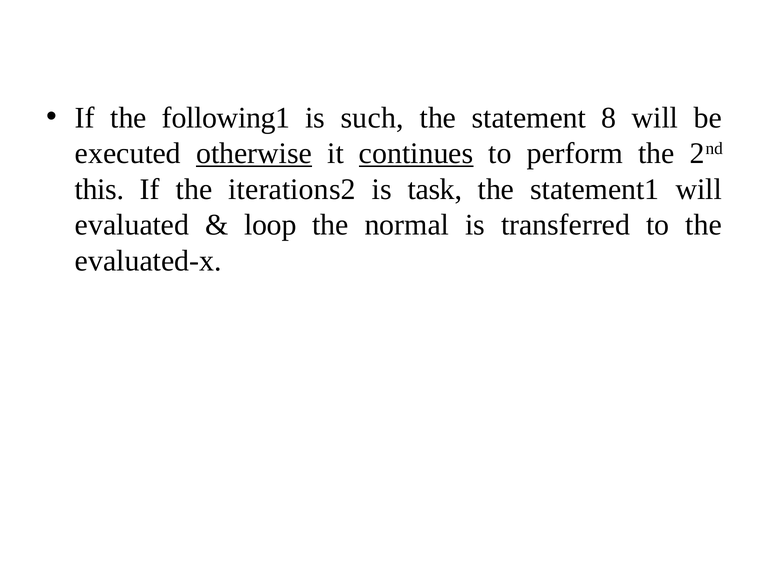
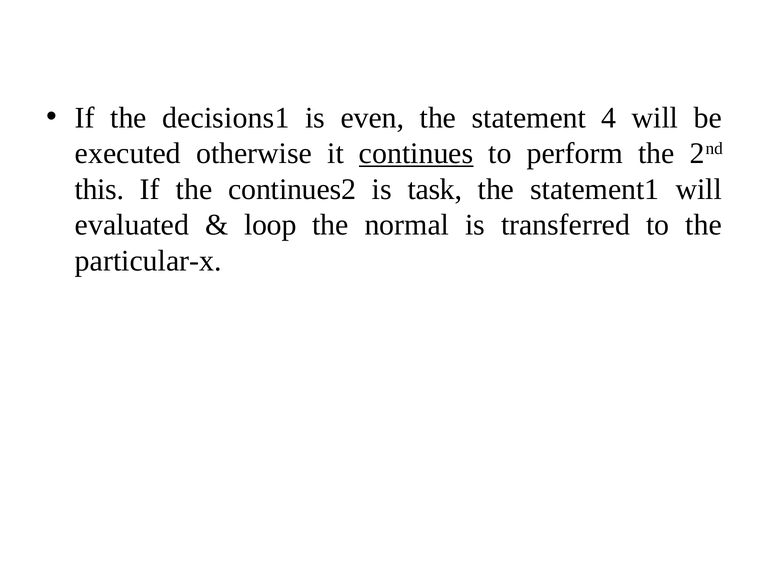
following1: following1 -> decisions1 (226, 118)
such: such -> even (372, 118)
8: 8 -> 4 (609, 118)
otherwise underline: present -> none (254, 154)
iterations2: iterations2 -> continues2 (292, 189)
evaluated-x: evaluated-x -> particular-x (148, 261)
